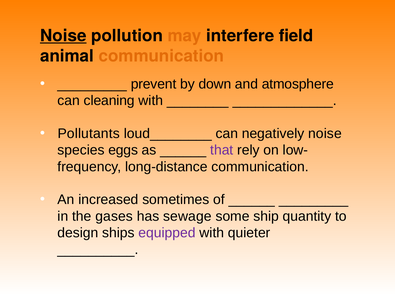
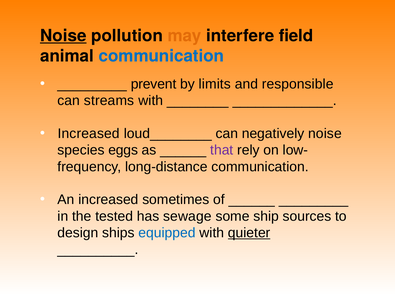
communication colour: orange -> blue (161, 56)
down: down -> limits (215, 84)
atmosphere: atmosphere -> responsible (298, 84)
cleaning: cleaning -> streams (109, 101)
Pollutants: Pollutants -> Increased (89, 134)
gases: gases -> tested (114, 216)
quantity: quantity -> sources (307, 216)
equipped colour: purple -> blue (167, 233)
quieter underline: none -> present (249, 233)
